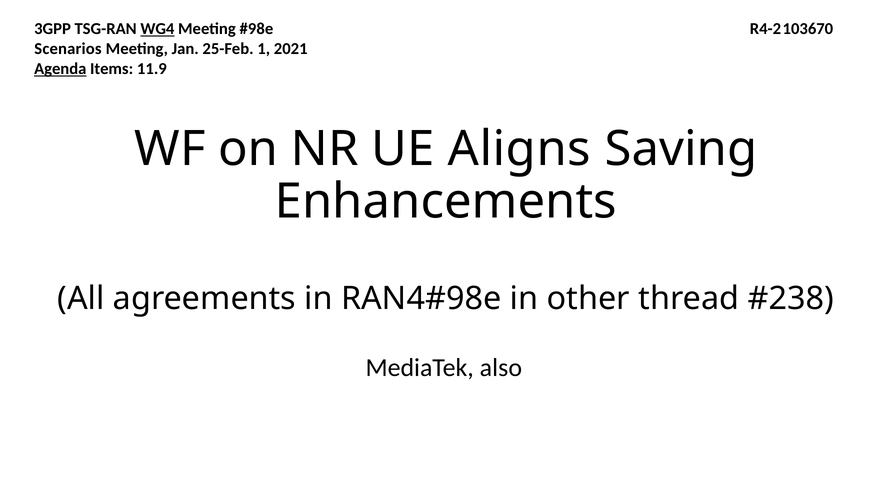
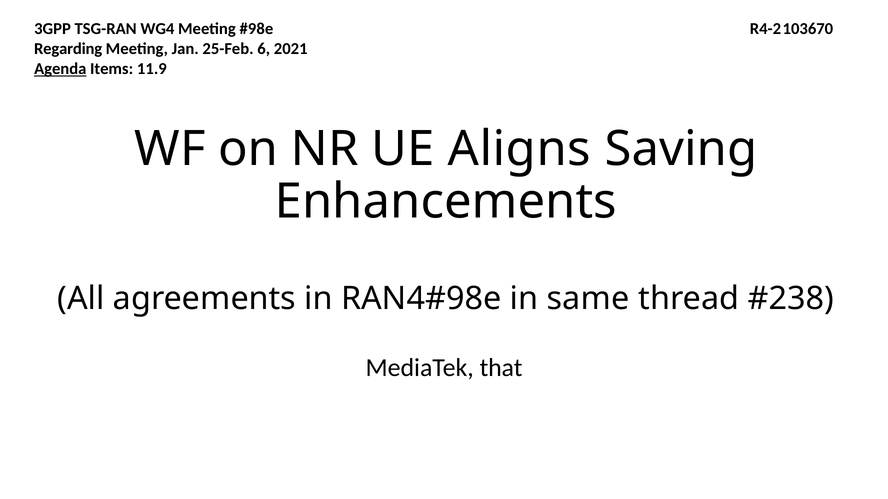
WG4 underline: present -> none (157, 29)
Scenarios: Scenarios -> Regarding (68, 49)
1: 1 -> 6 (264, 49)
other: other -> same (588, 299)
also: also -> that (501, 368)
